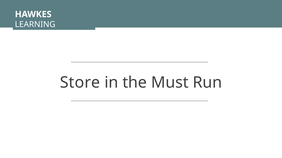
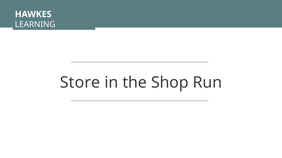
Must: Must -> Shop (170, 83)
